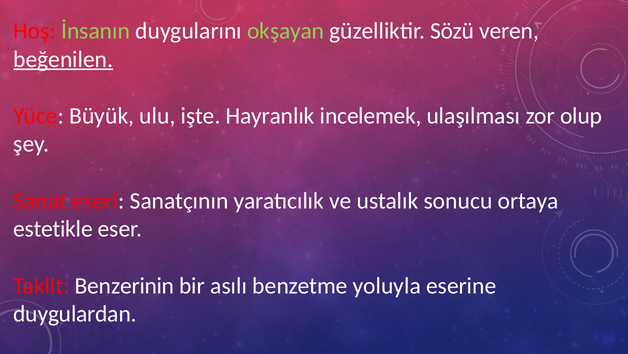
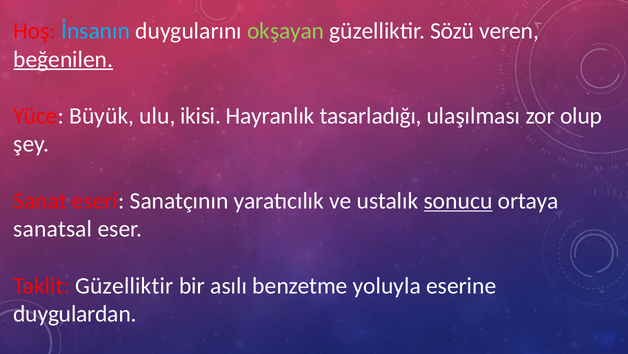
İnsanın colour: light green -> light blue (96, 31)
işte: işte -> ikisi (201, 116)
incelemek: incelemek -> tasarladığı (371, 116)
sonucu underline: none -> present (458, 200)
estetikle: estetikle -> sanatsal (53, 229)
Taklit Benzerinin: Benzerinin -> Güzelliktir (124, 285)
